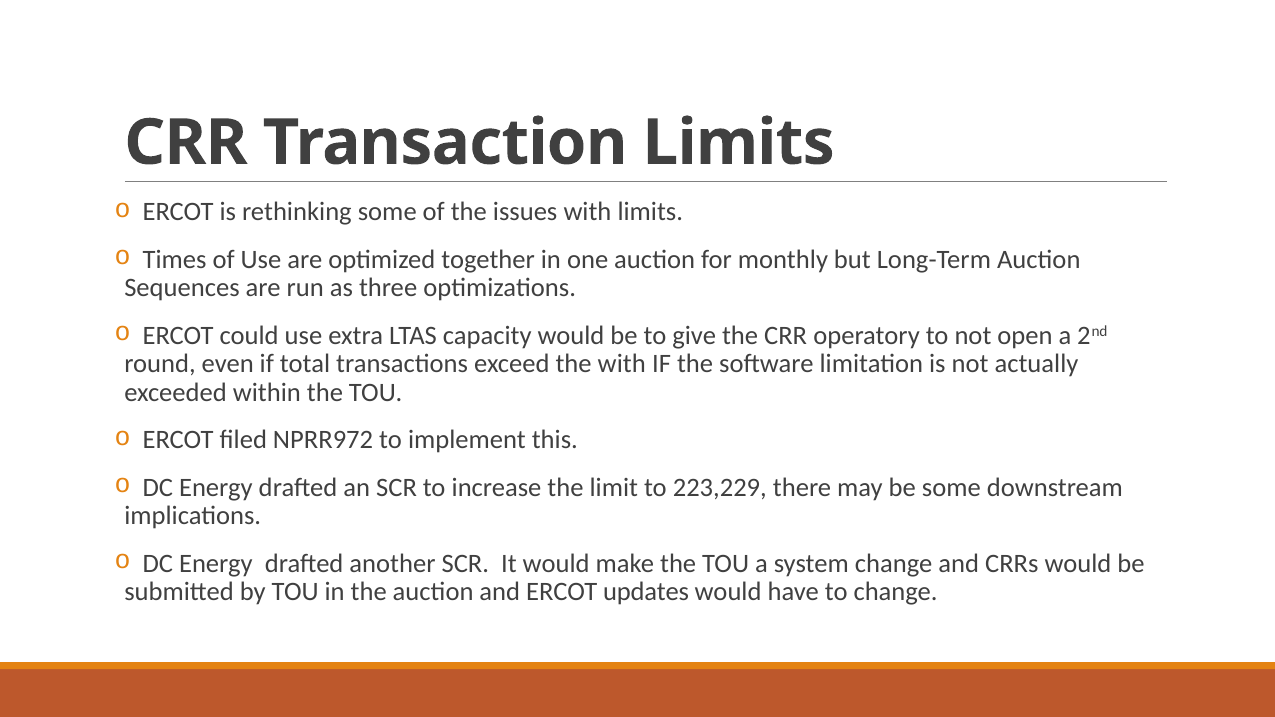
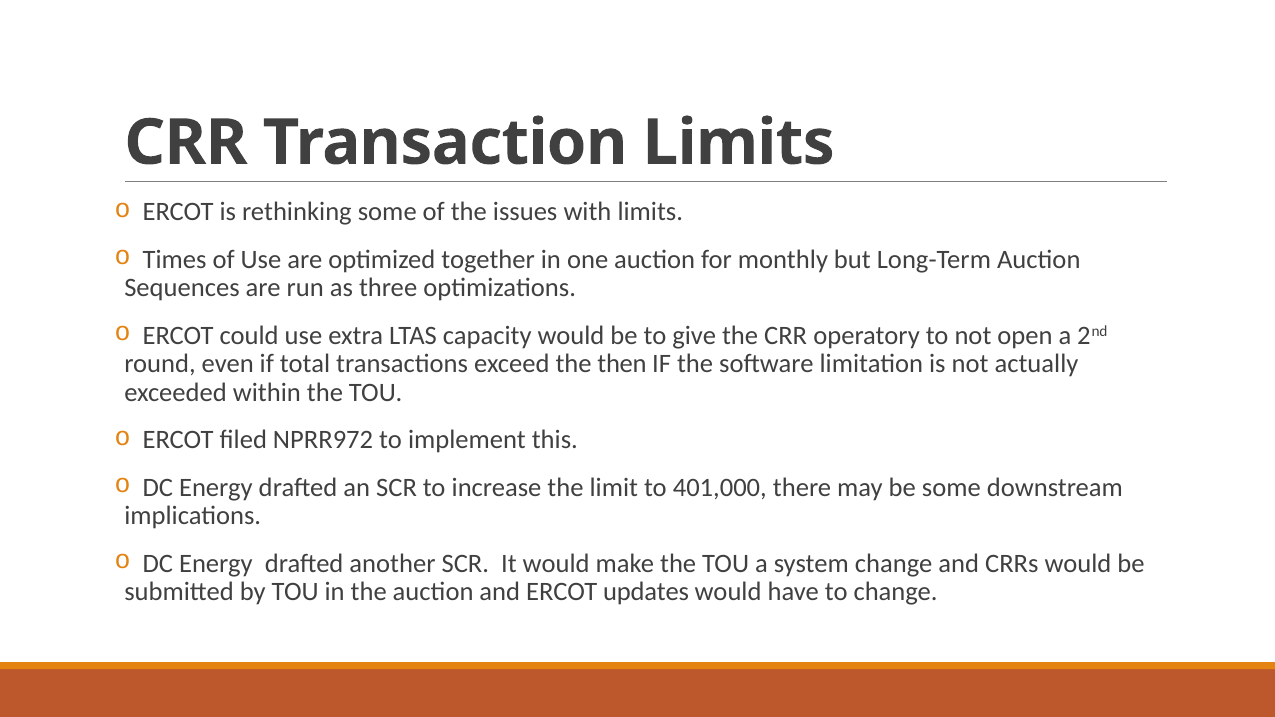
the with: with -> then (622, 364)
223,229: 223,229 -> 401,000 (720, 487)
